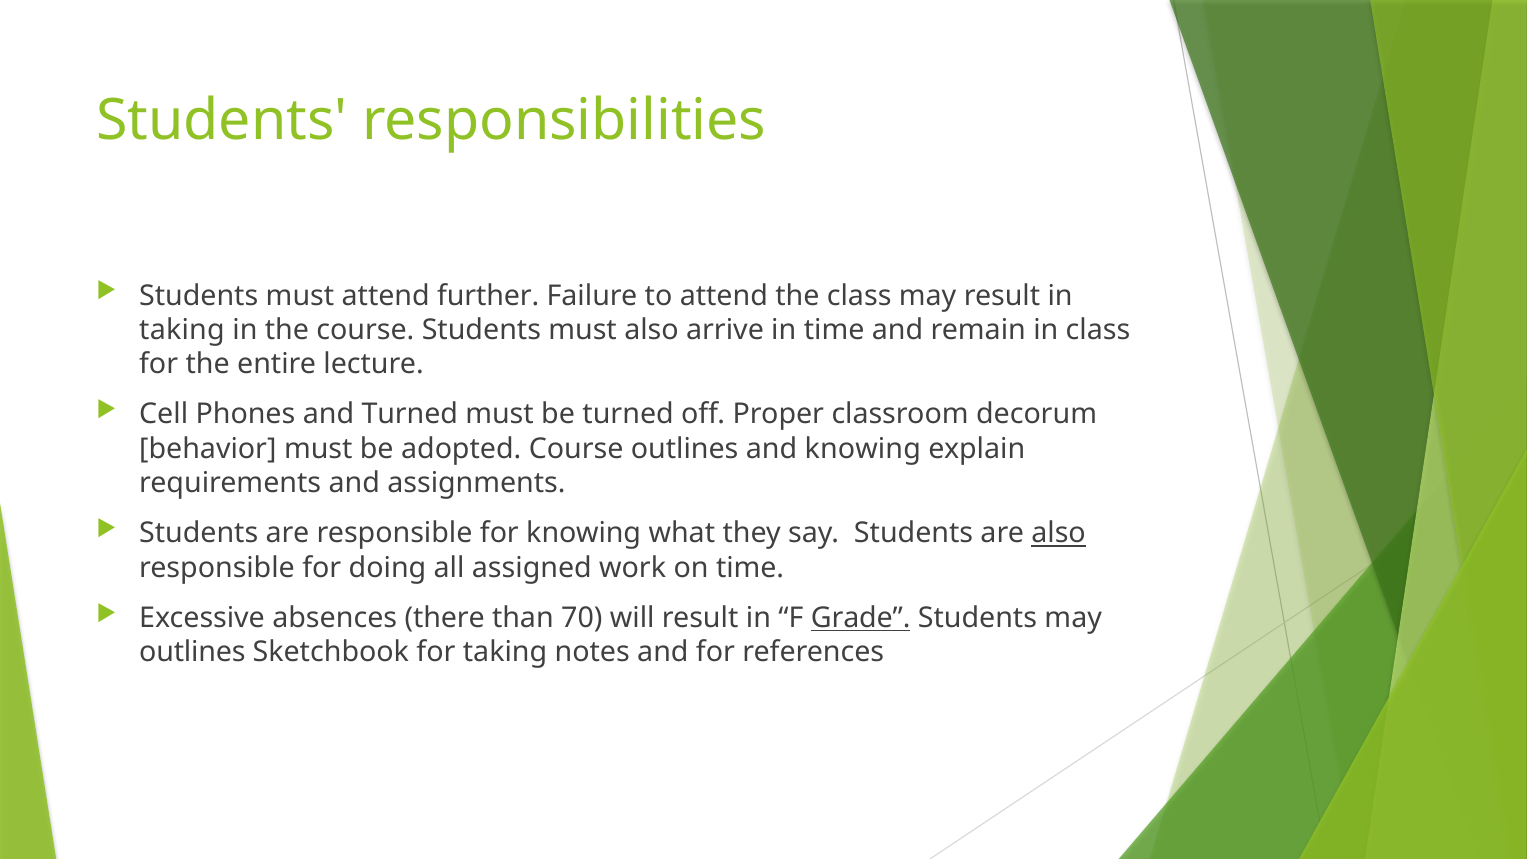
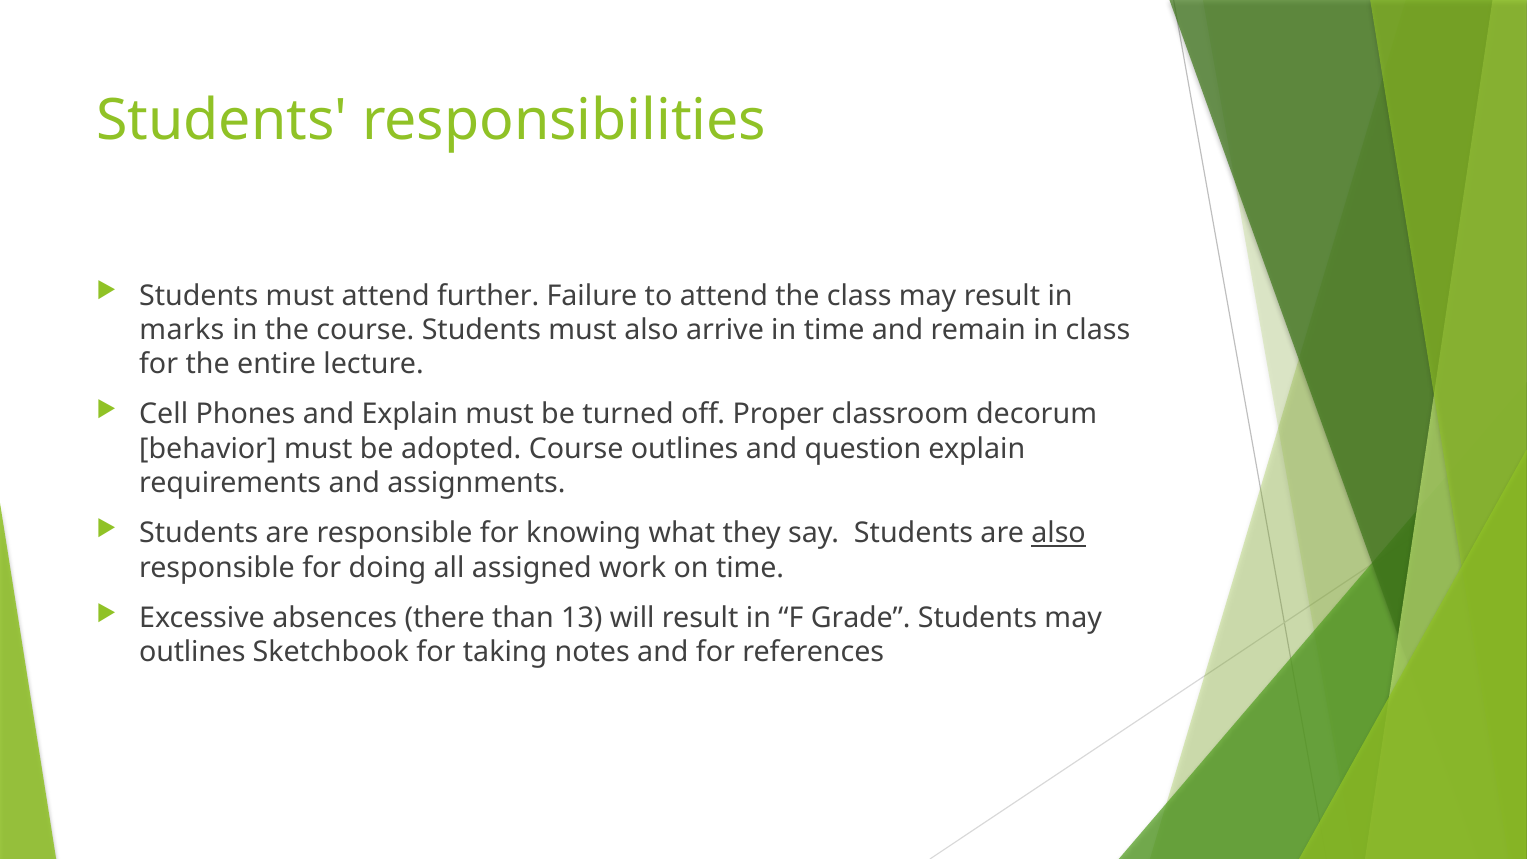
taking: taking -> marks (182, 330)
and Turned: Turned -> Explain (410, 415)
and knowing: knowing -> question (863, 449)
70: 70 -> 13 (582, 618)
Grade underline: present -> none (861, 618)
